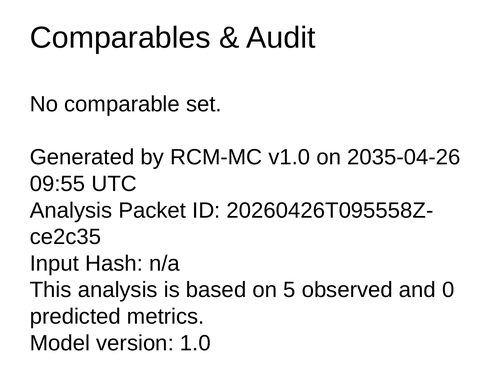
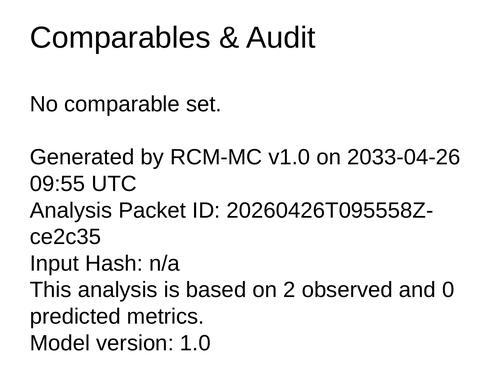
2035-04-26: 2035-04-26 -> 2033-04-26 (404, 158)
5: 5 -> 2 (289, 290)
